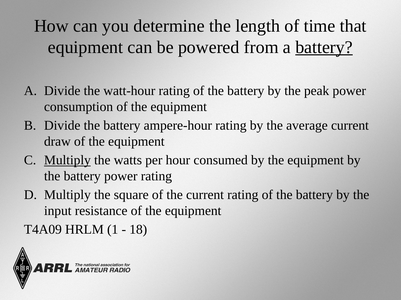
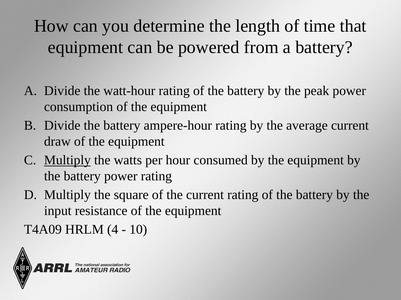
battery underline: present -> none (324, 47)
1: 1 -> 4 (113, 230)
18: 18 -> 10 (138, 230)
